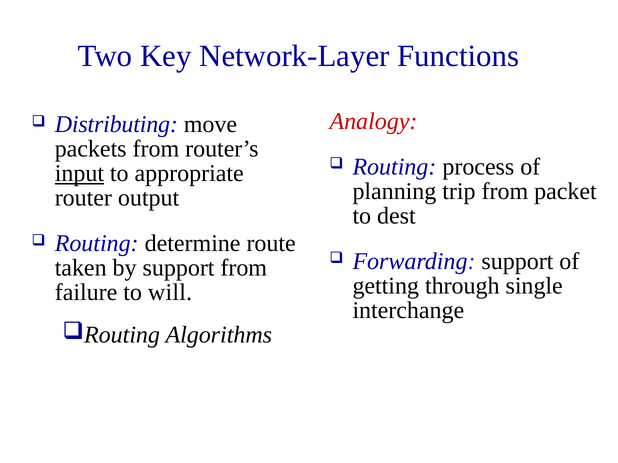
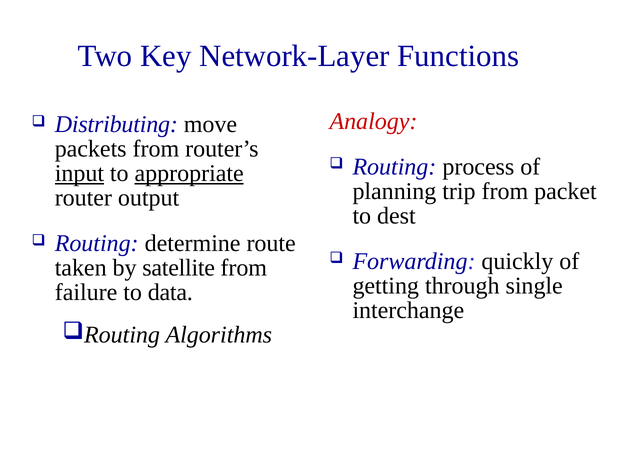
appropriate underline: none -> present (189, 174)
Forwarding support: support -> quickly (517, 262)
by support: support -> satellite (179, 268)
will: will -> data (170, 293)
